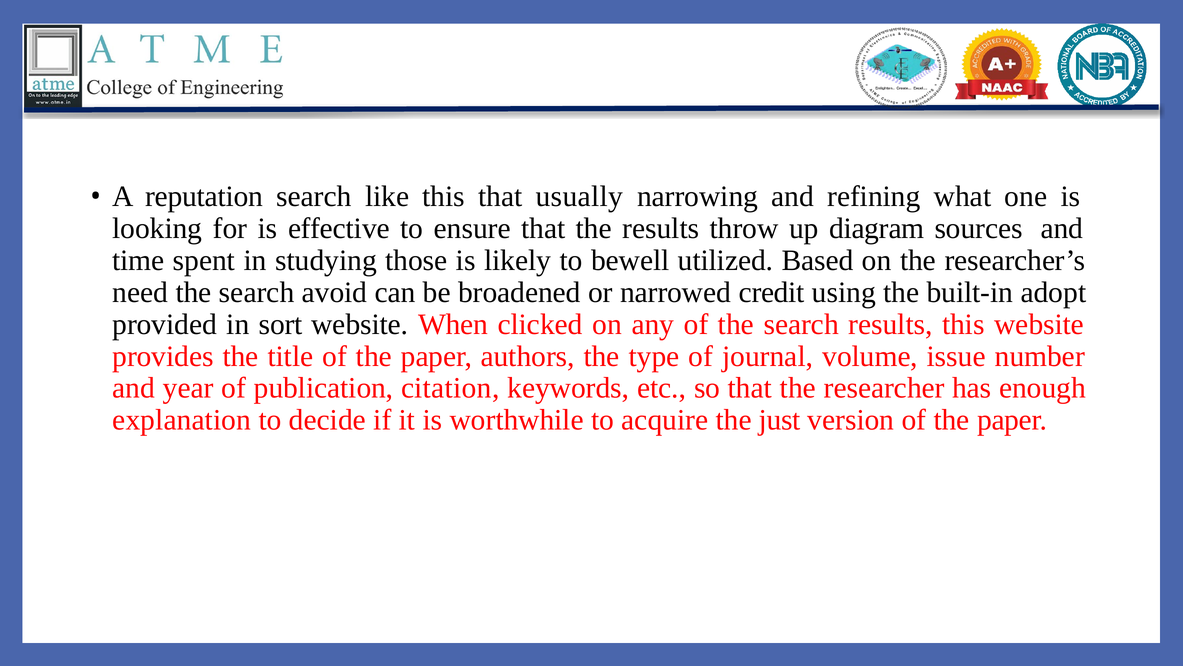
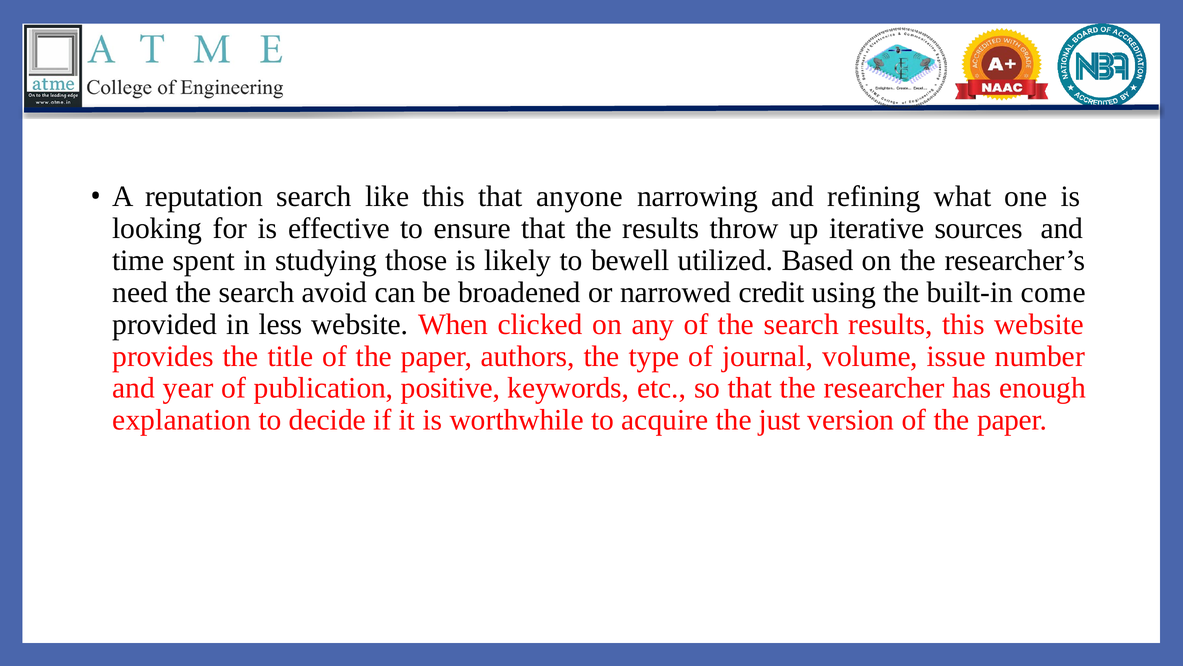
usually: usually -> anyone (579, 196)
diagram: diagram -> iterative (877, 228)
adopt: adopt -> come (1053, 292)
sort: sort -> less (281, 324)
citation: citation -> positive (451, 388)
